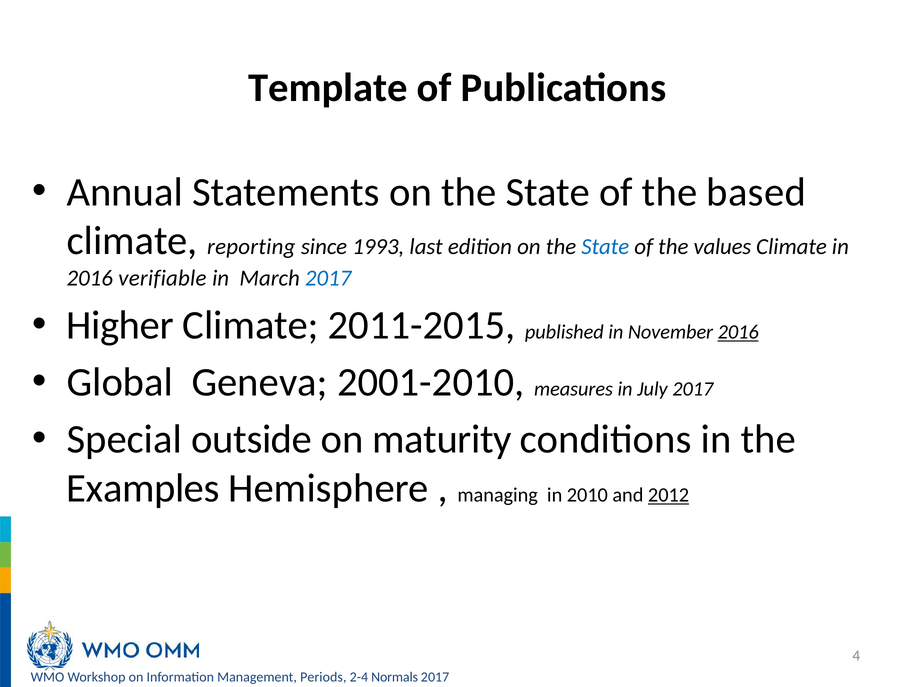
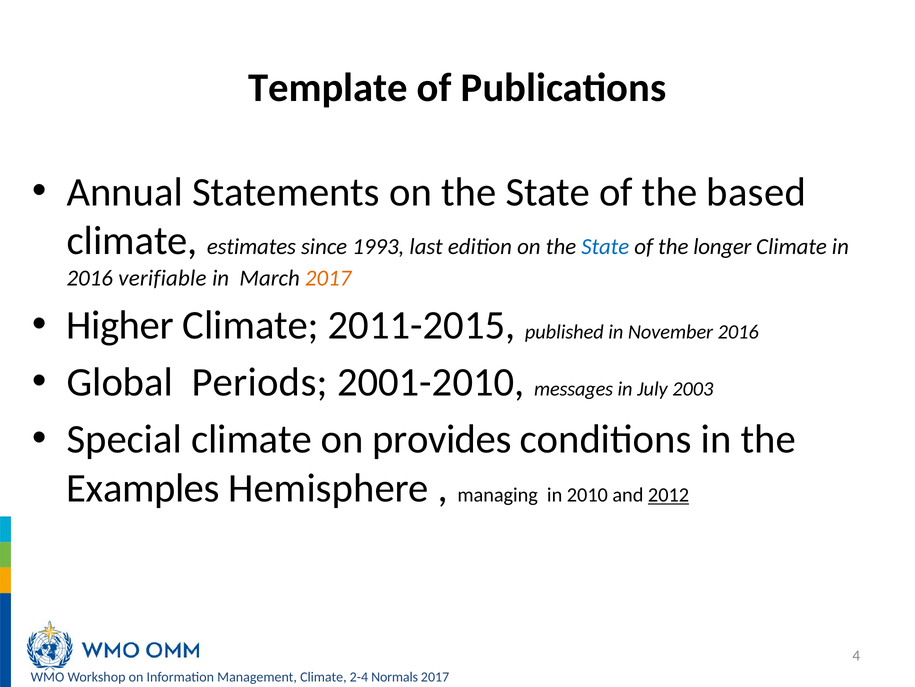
reporting: reporting -> estimates (251, 247)
values: values -> longer (722, 247)
2017 colour: blue -> orange (328, 278)
2016 underline: present -> none (738, 332)
Geneva: Geneva -> Periods (260, 382)
measures: measures -> messages (574, 389)
July 2017: 2017 -> 2003 (693, 389)
Special outside: outside -> climate (252, 439)
maturity: maturity -> provides (442, 439)
Management Periods: Periods -> Climate (323, 677)
